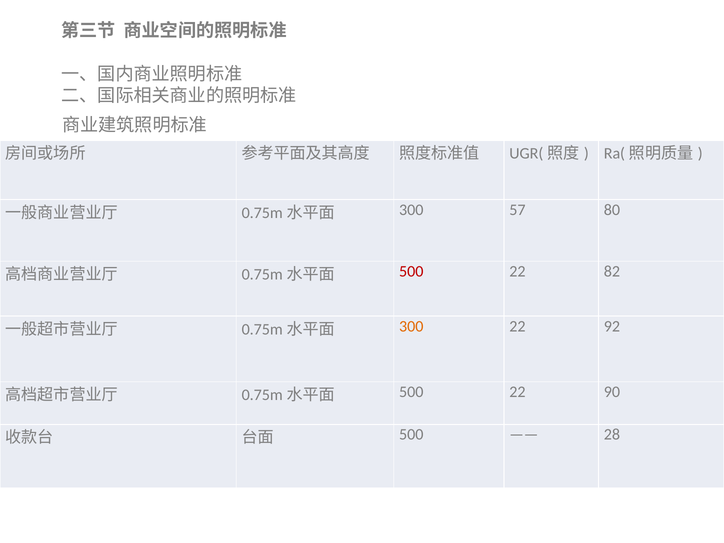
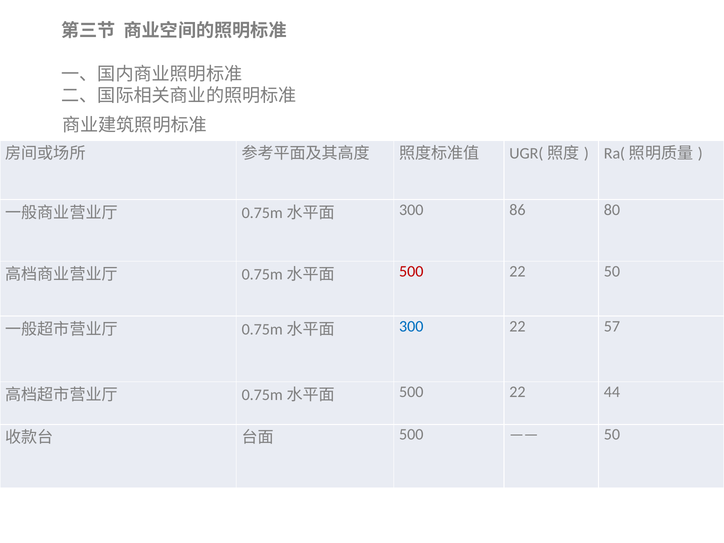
57: 57 -> 86 (517, 210)
22 82: 82 -> 50 (612, 271)
300 colour: orange -> blue (411, 326)
92: 92 -> 57 (612, 326)
90: 90 -> 44 (612, 392)
28: 28 -> 50 (612, 434)
